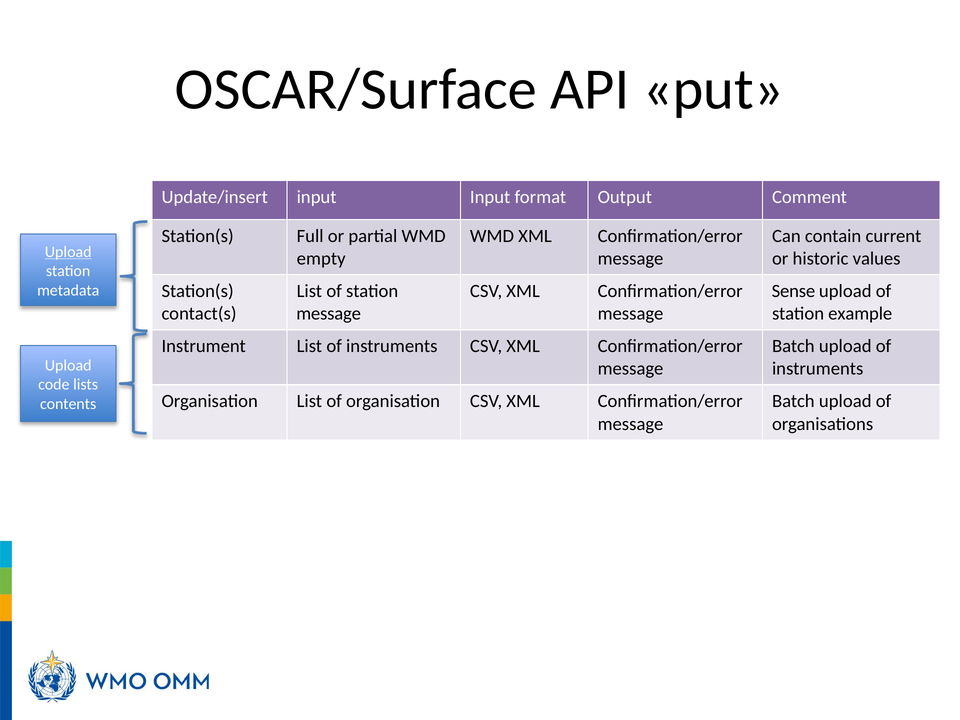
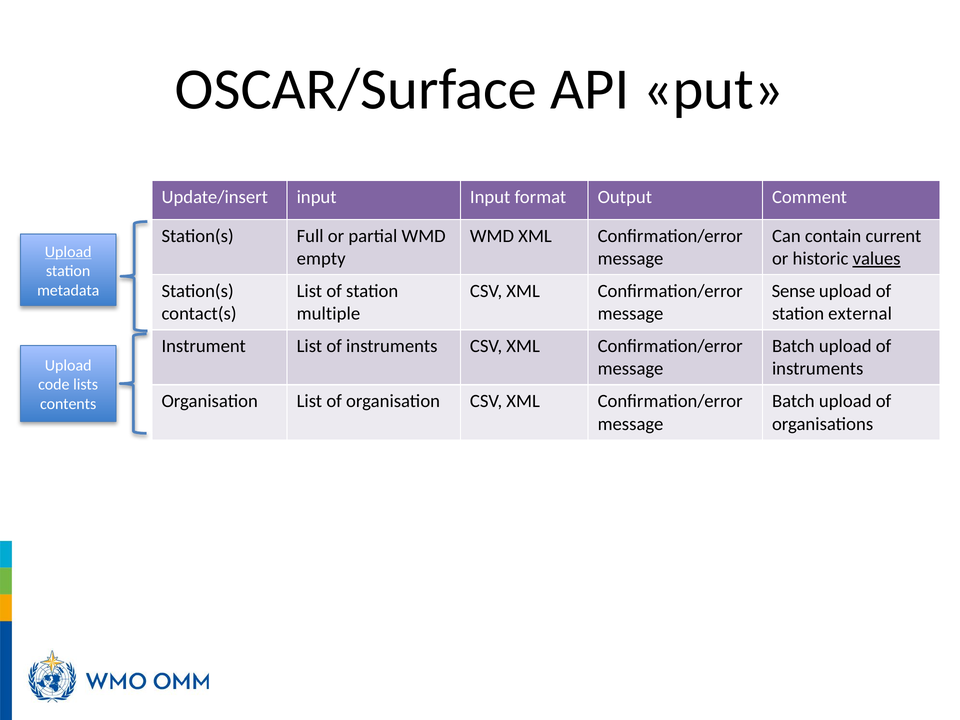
values underline: none -> present (877, 259)
message: message -> multiple (328, 314)
example: example -> external (860, 314)
